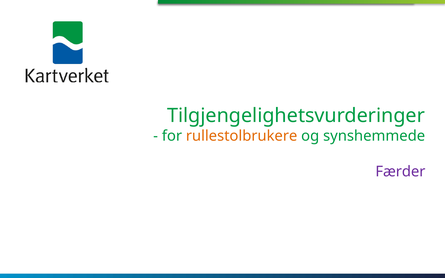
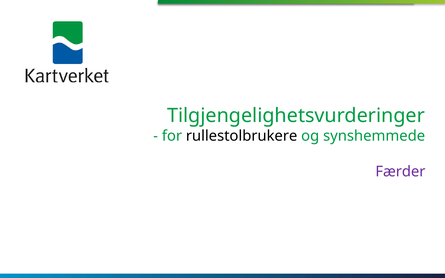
rullestolbrukere colour: orange -> black (242, 136)
